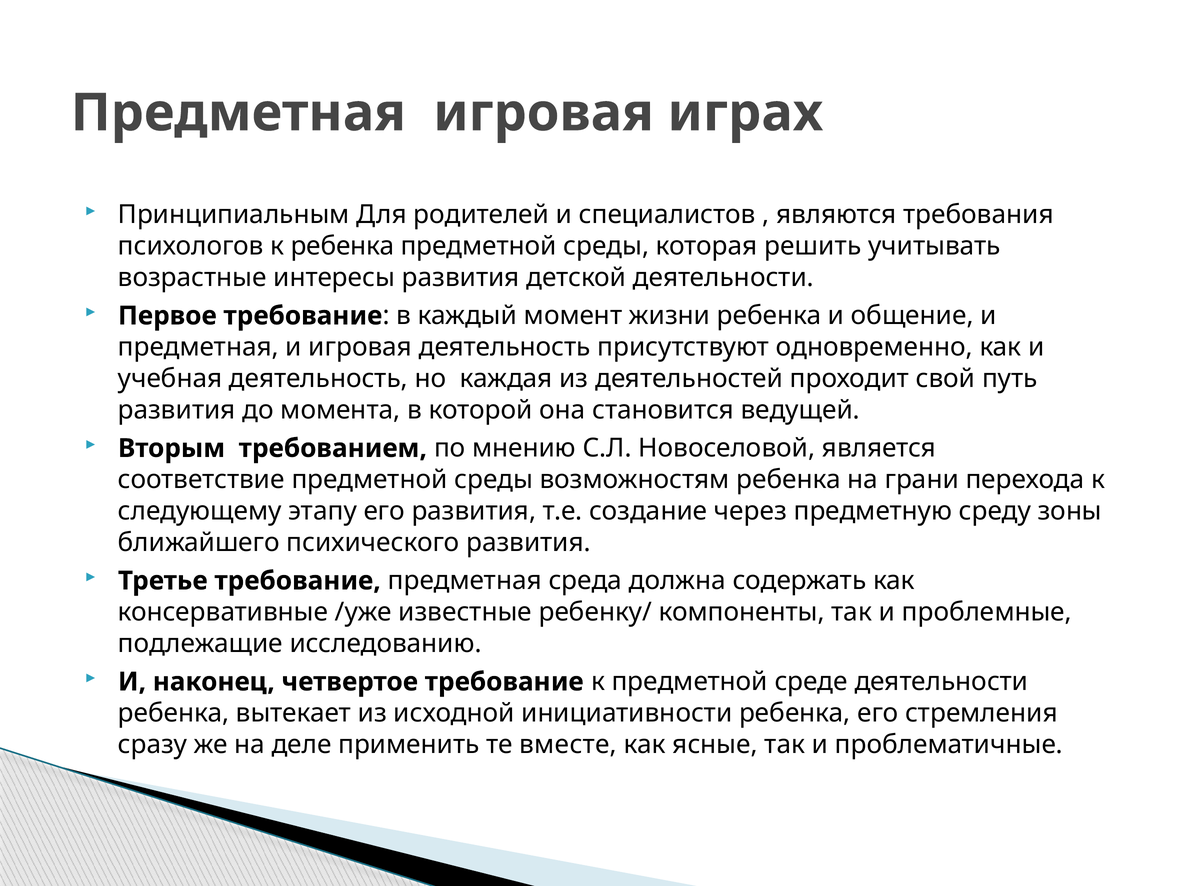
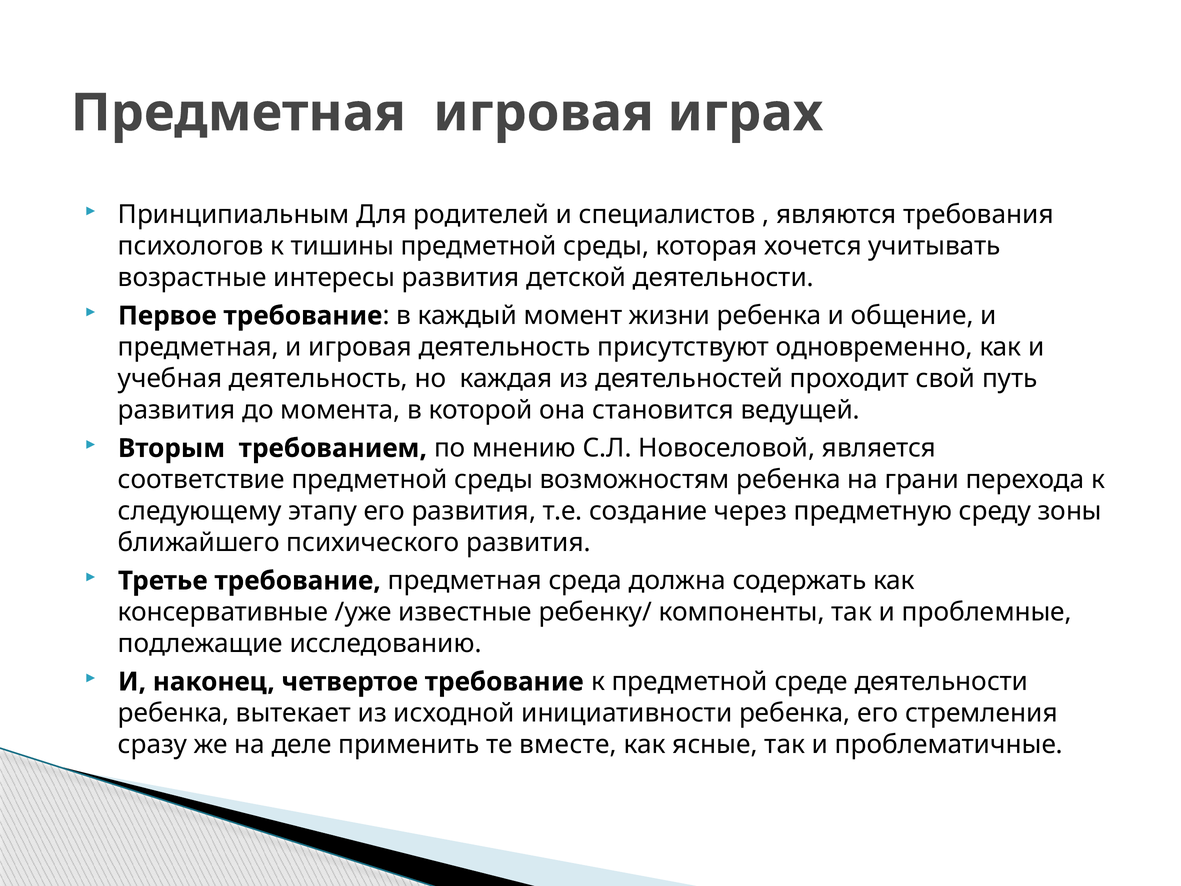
к ребенка: ребенка -> тишины (343, 246)
решить: решить -> хочется (813, 246)
